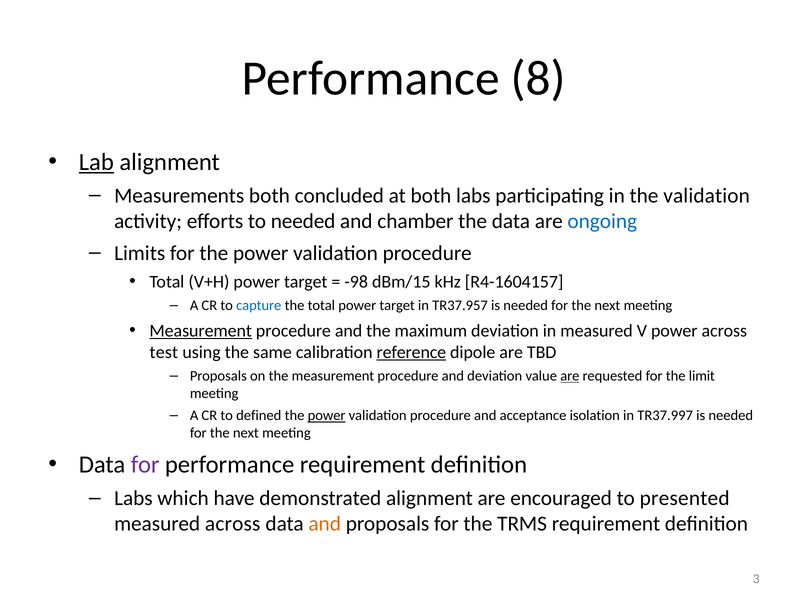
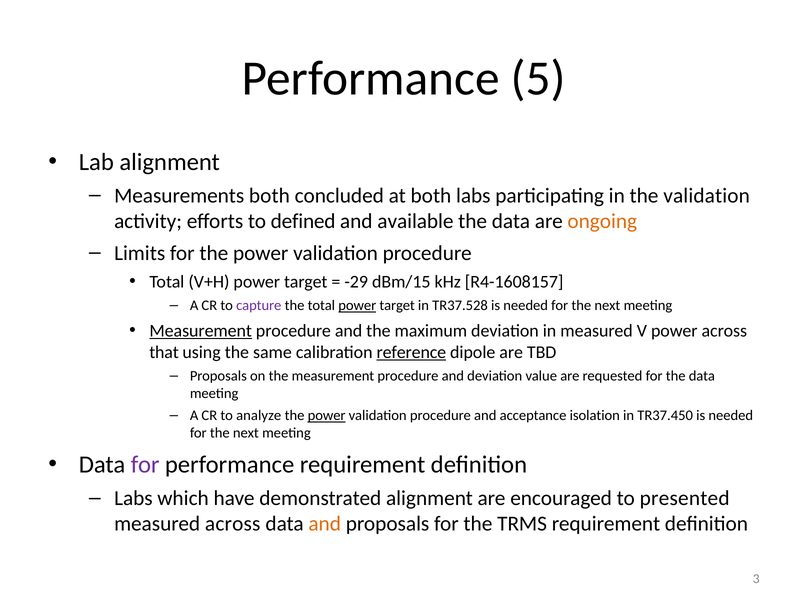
8: 8 -> 5 (538, 78)
Lab underline: present -> none (96, 162)
to needed: needed -> defined (303, 221)
chamber: chamber -> available (415, 221)
ongoing colour: blue -> orange (602, 221)
-98: -98 -> -29 (356, 282)
R4-1604157: R4-1604157 -> R4-1608157 (514, 282)
capture colour: blue -> purple (259, 306)
power underline: none -> present (357, 306)
TR37.957: TR37.957 -> TR37.528 (460, 306)
test: test -> that (164, 352)
are underline: present -> none (570, 376)
for the limit: limit -> data (702, 376)
defined: defined -> analyze (259, 416)
TR37.997: TR37.997 -> TR37.450 (665, 416)
